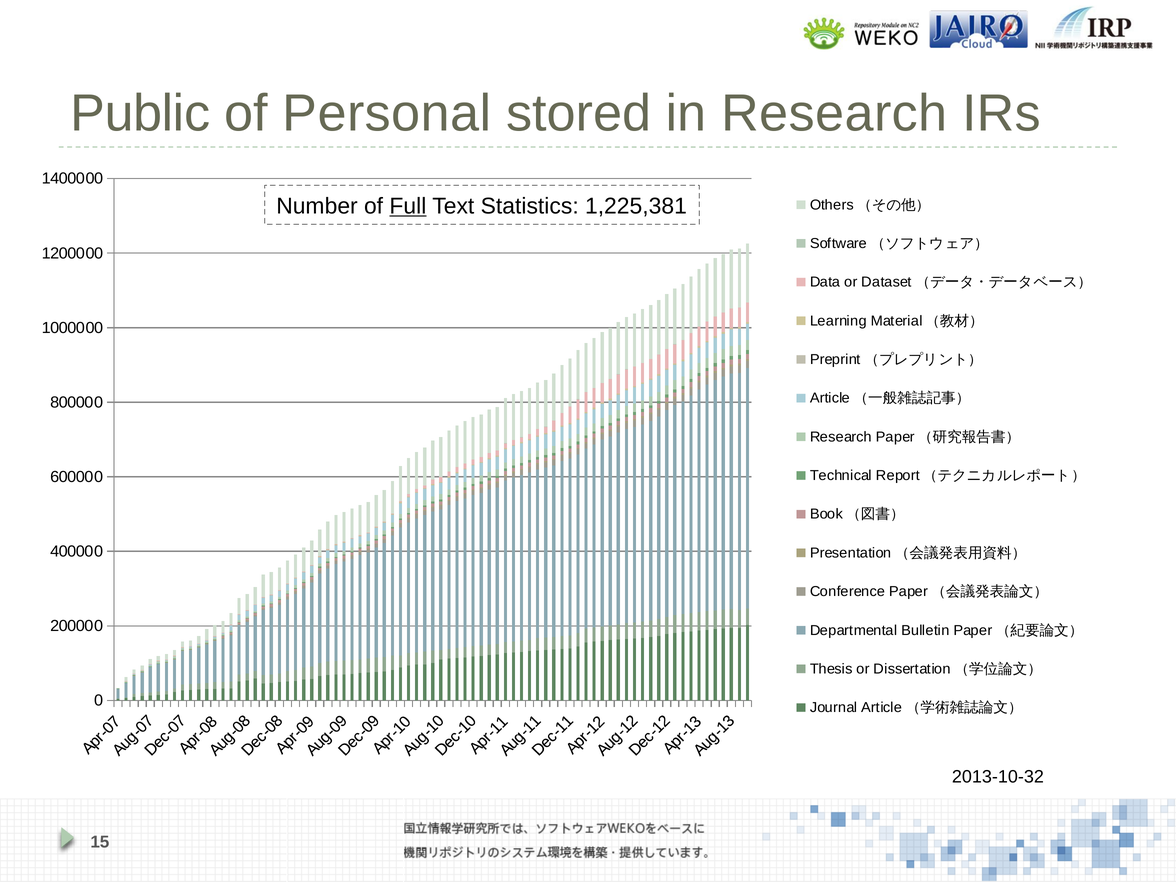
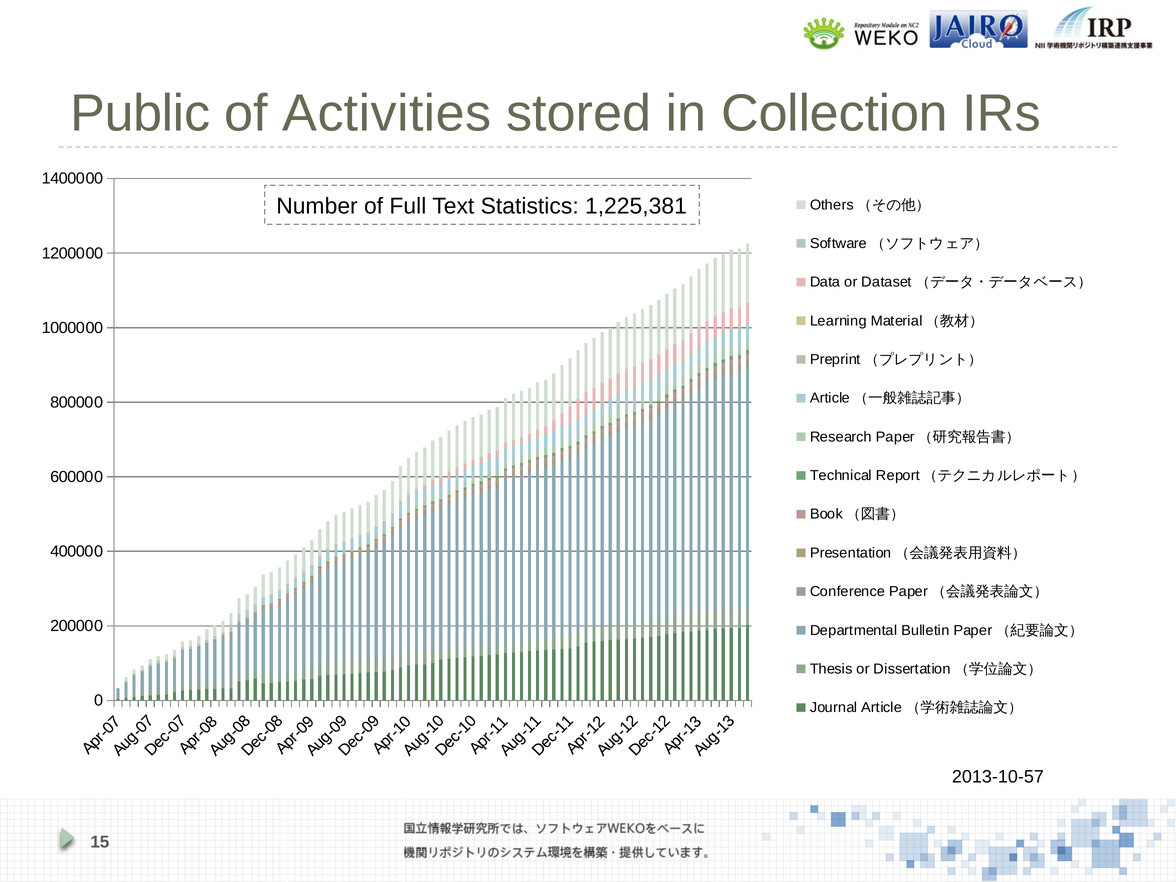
Personal: Personal -> Activities (387, 113)
in Research: Research -> Collection (835, 113)
Full underline: present -> none (408, 206)
2013-10-32: 2013-10-32 -> 2013-10-57 (998, 777)
